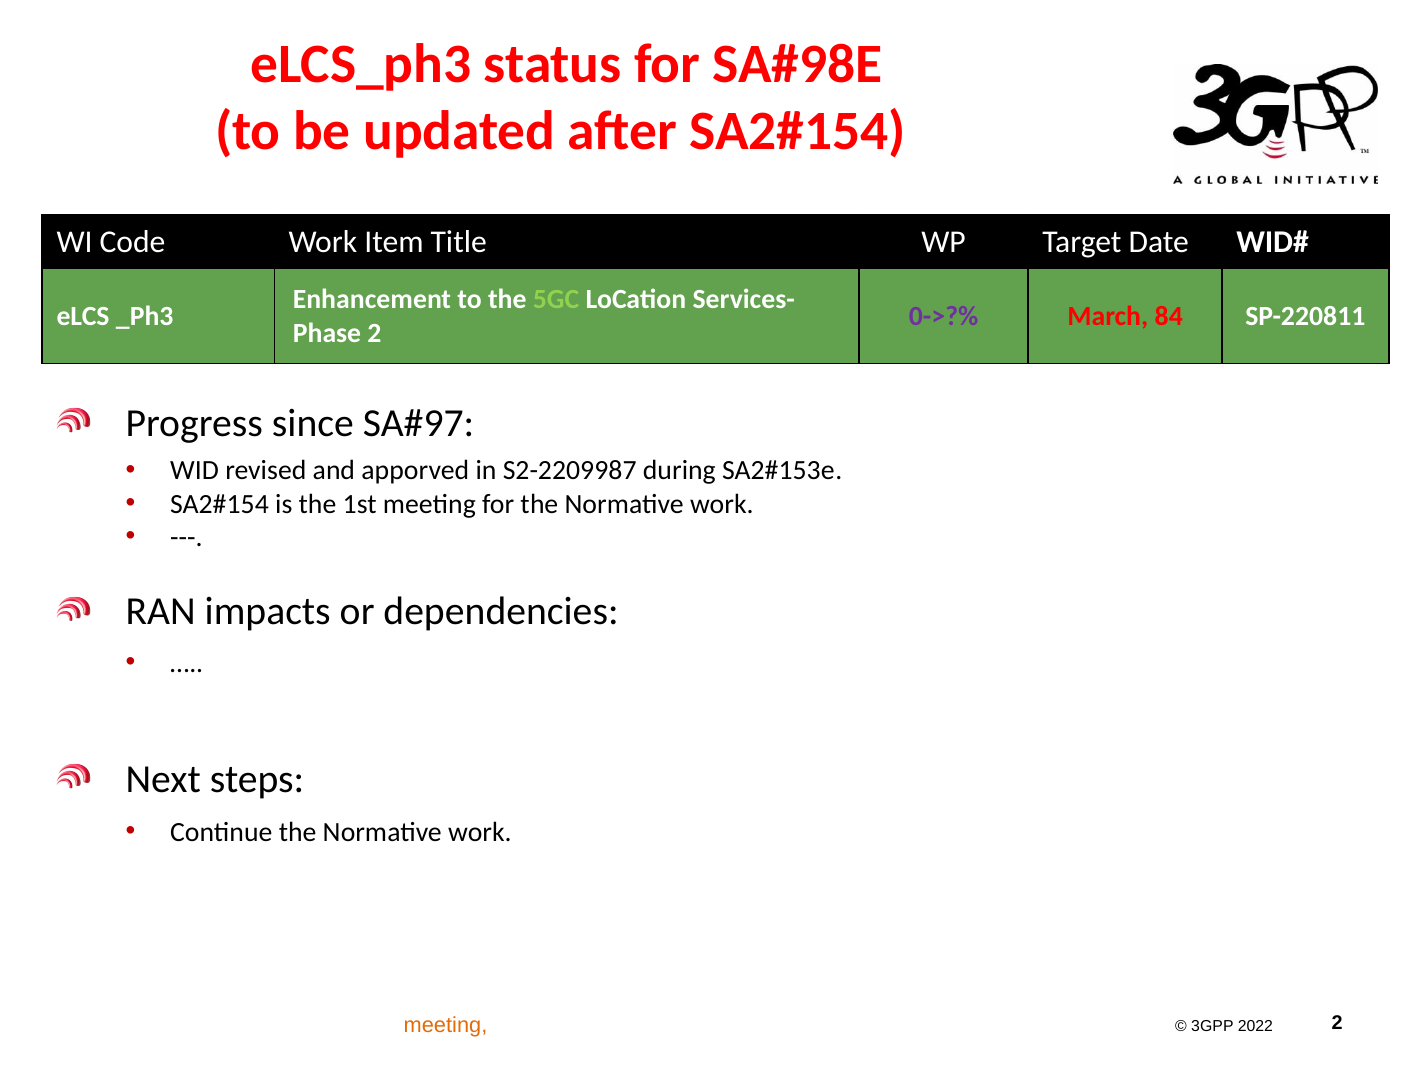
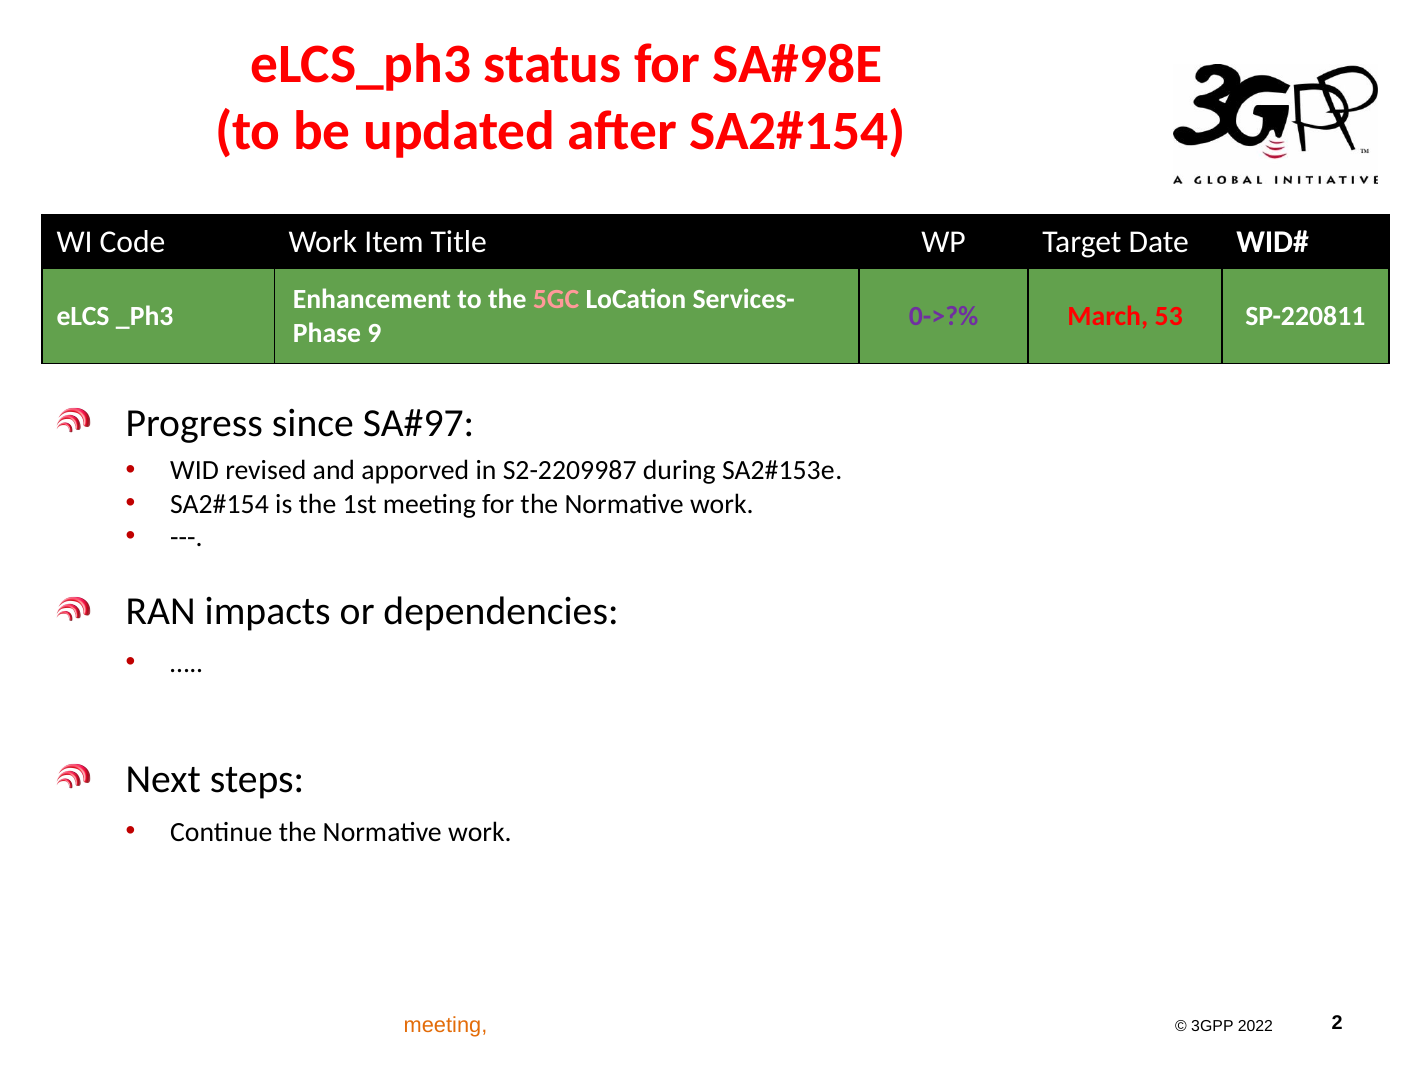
5GC colour: light green -> pink (556, 299)
84: 84 -> 53 (1169, 316)
2: 2 -> 9 (374, 333)
